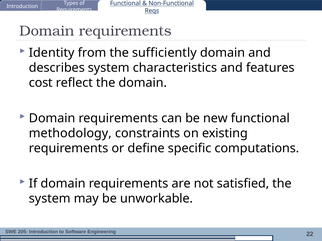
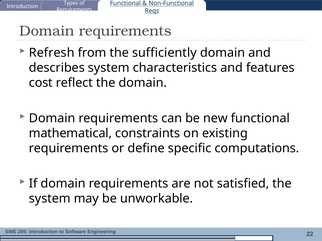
Identity: Identity -> Refresh (52, 53)
methodology: methodology -> mathematical (70, 133)
